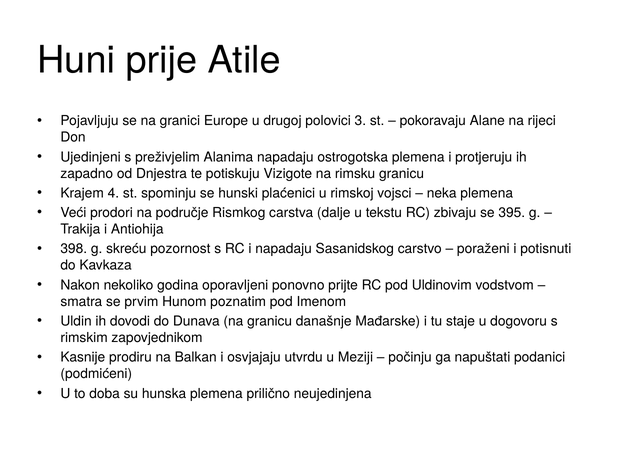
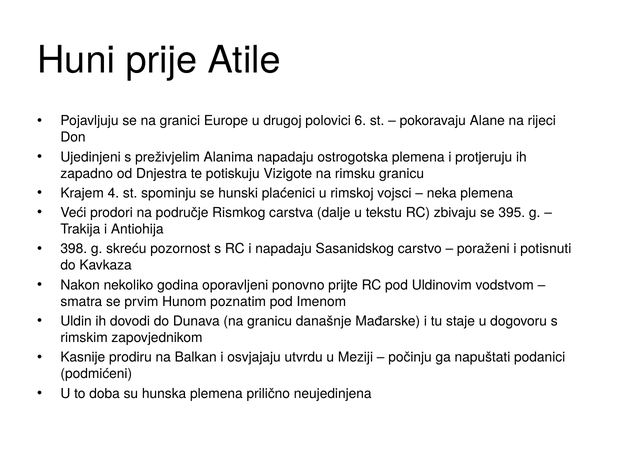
3: 3 -> 6 (360, 121)
